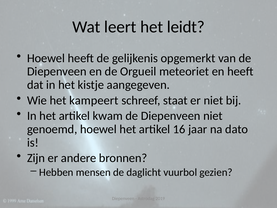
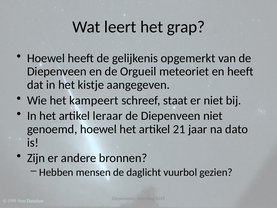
leidt: leidt -> grap (186, 27)
kwam: kwam -> leraar (108, 116)
16: 16 -> 21 (179, 129)
